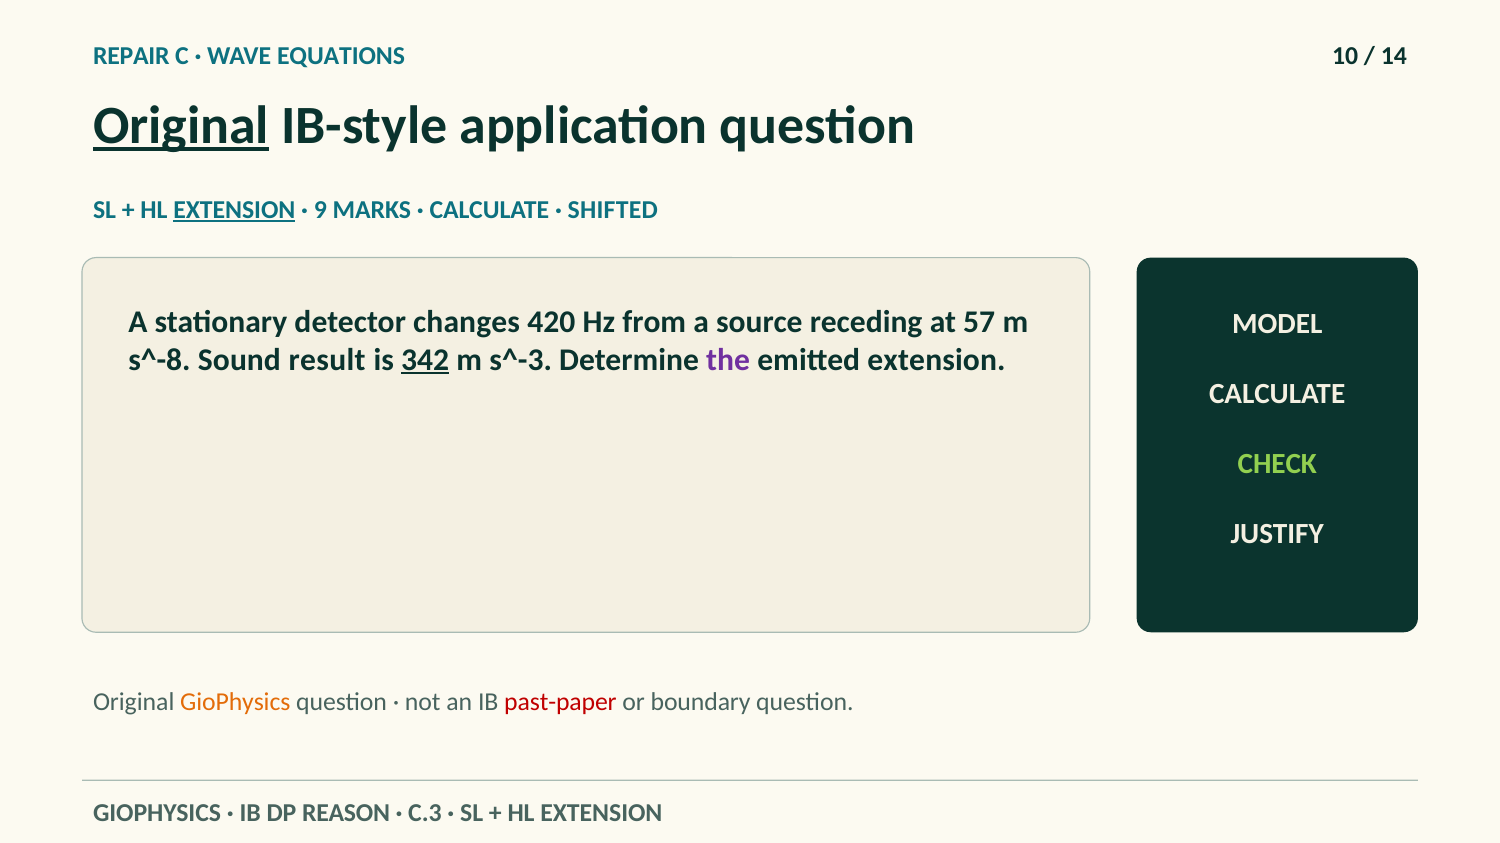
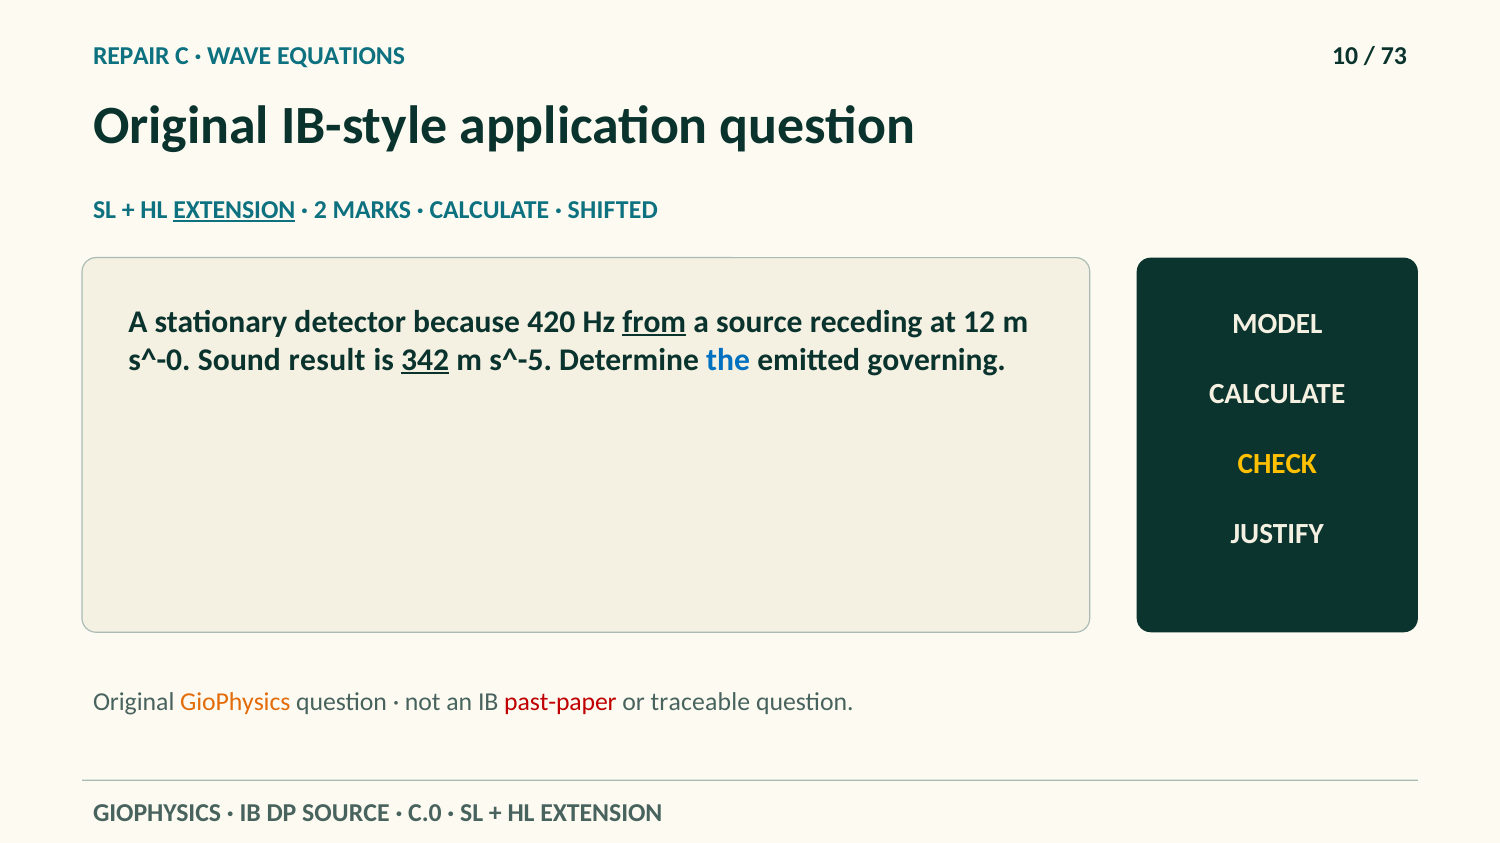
14: 14 -> 73 (1394, 56)
Original underline: present -> none (181, 126)
9: 9 -> 2 (320, 210)
changes: changes -> because (467, 322)
from underline: none -> present (654, 322)
57: 57 -> 12 (979, 322)
s^-8: s^-8 -> s^-0 (159, 360)
s^-3: s^-3 -> s^-5 (521, 360)
the colour: purple -> blue (728, 360)
emitted extension: extension -> governing (937, 360)
CHECK colour: light green -> yellow (1277, 464)
boundary: boundary -> traceable (700, 702)
DP REASON: REASON -> SOURCE (346, 814)
C.3: C.3 -> C.0 (425, 814)
